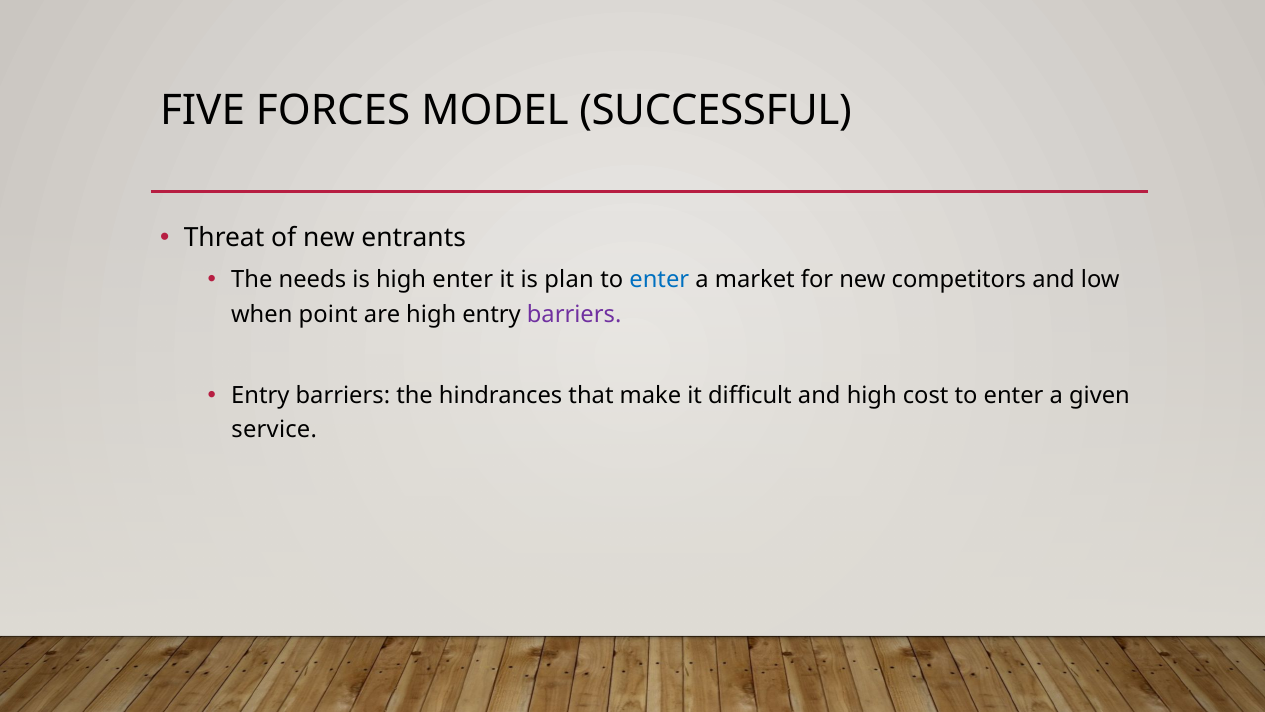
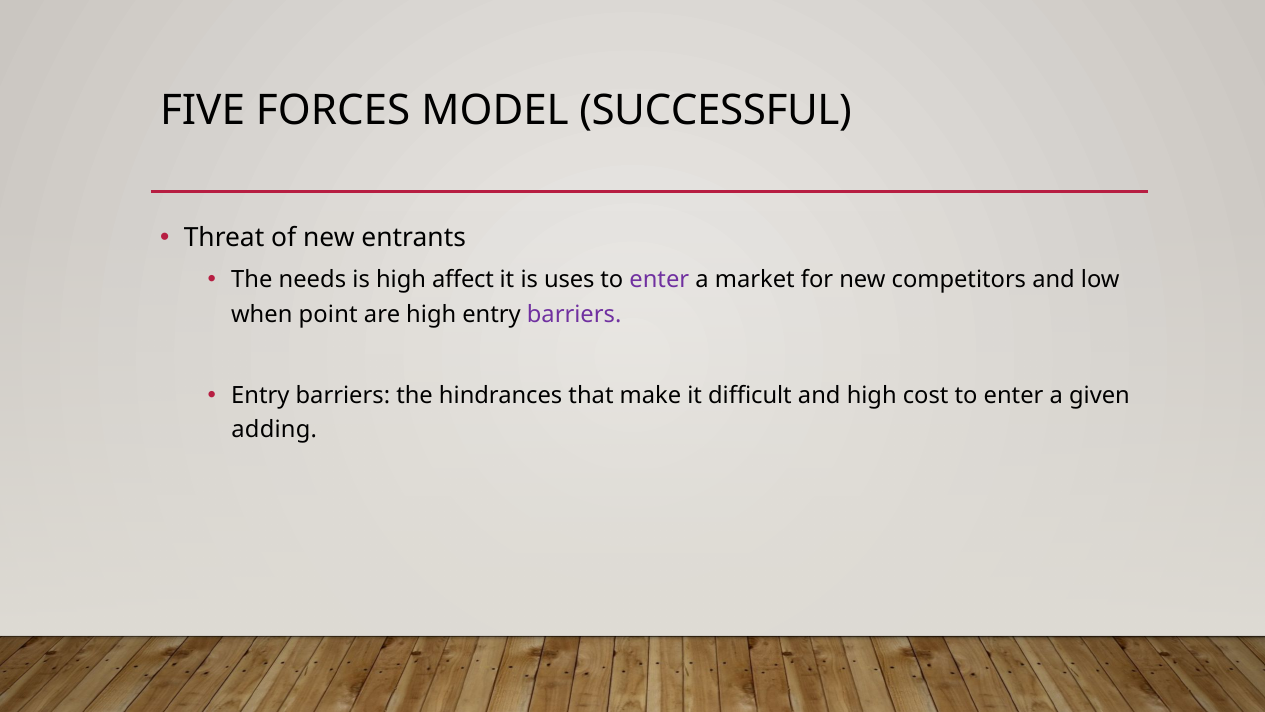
high enter: enter -> affect (463, 280)
plan: plan -> uses (569, 280)
enter colour: blue -> purple (659, 280)
service: service -> adding (274, 430)
